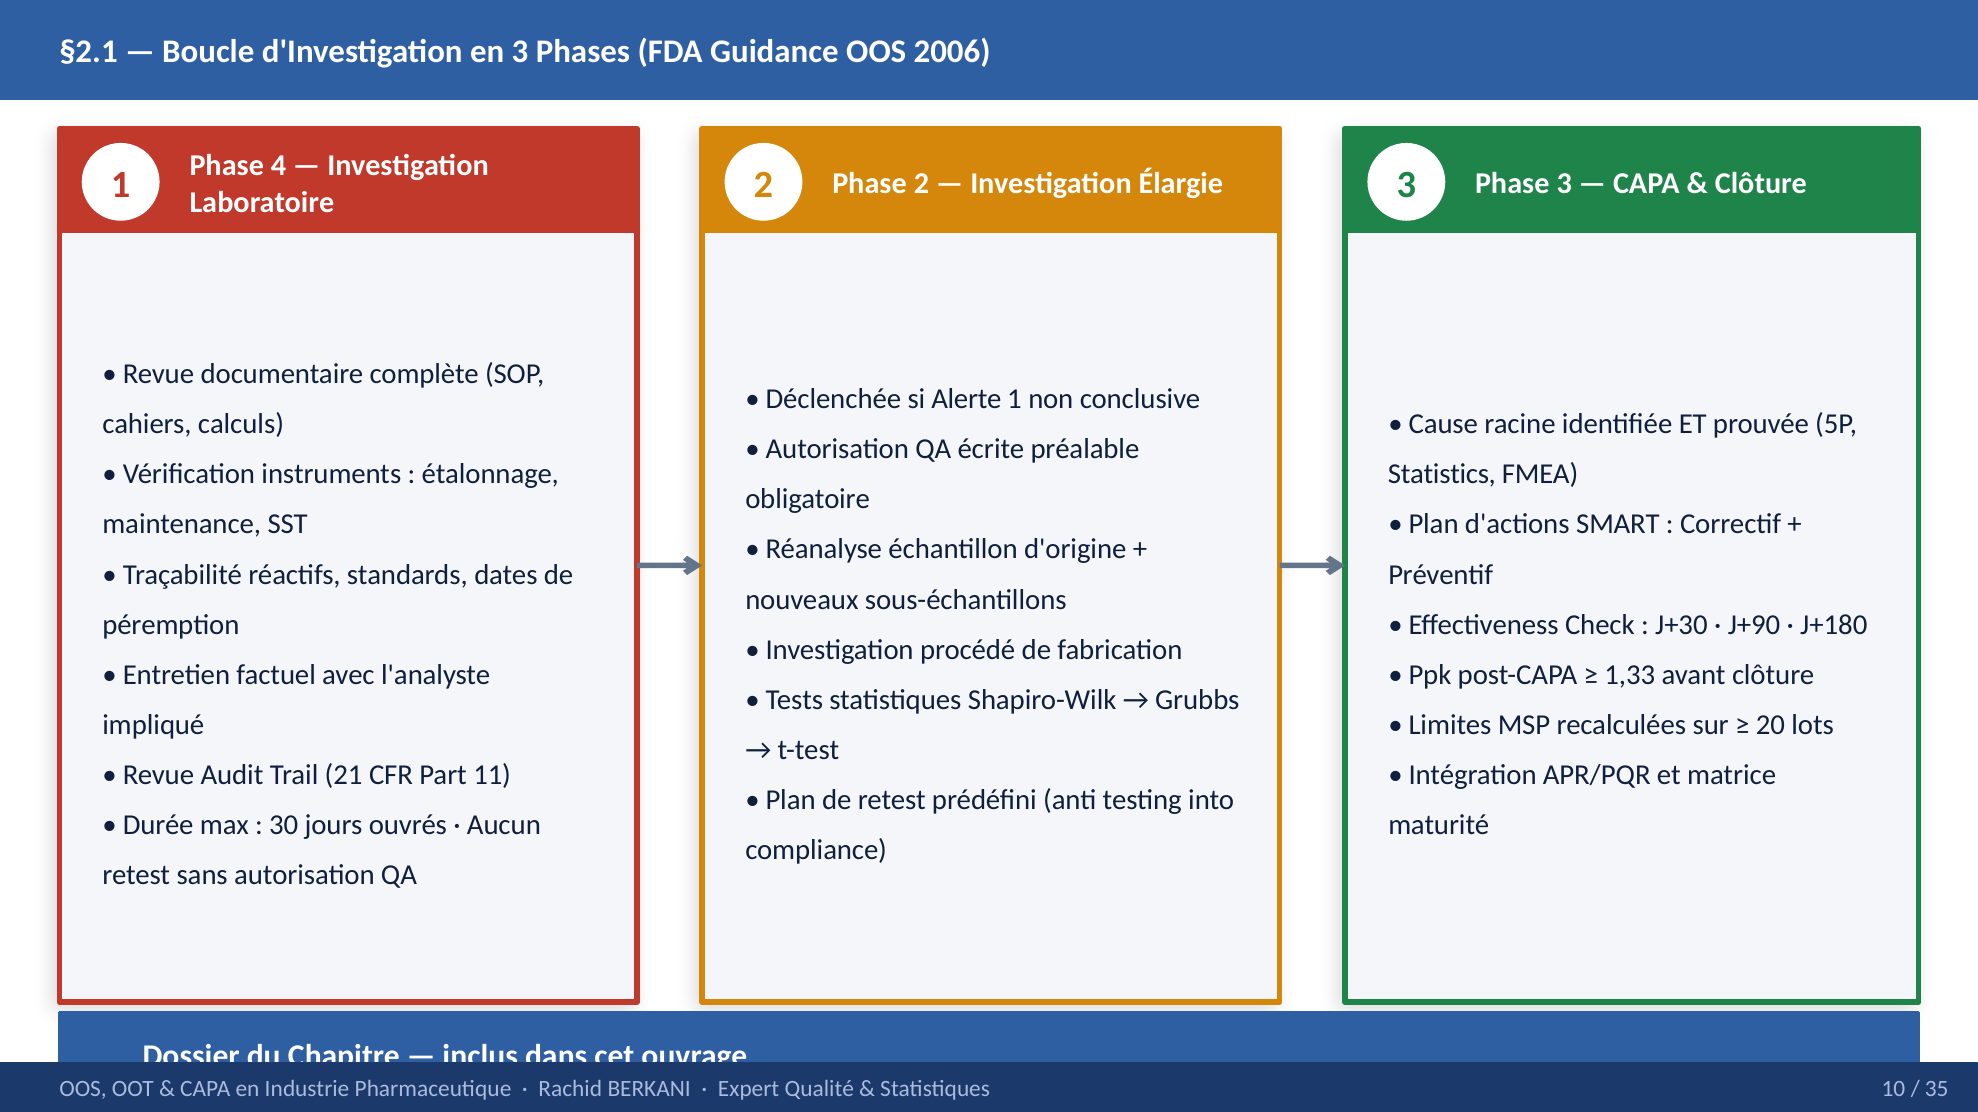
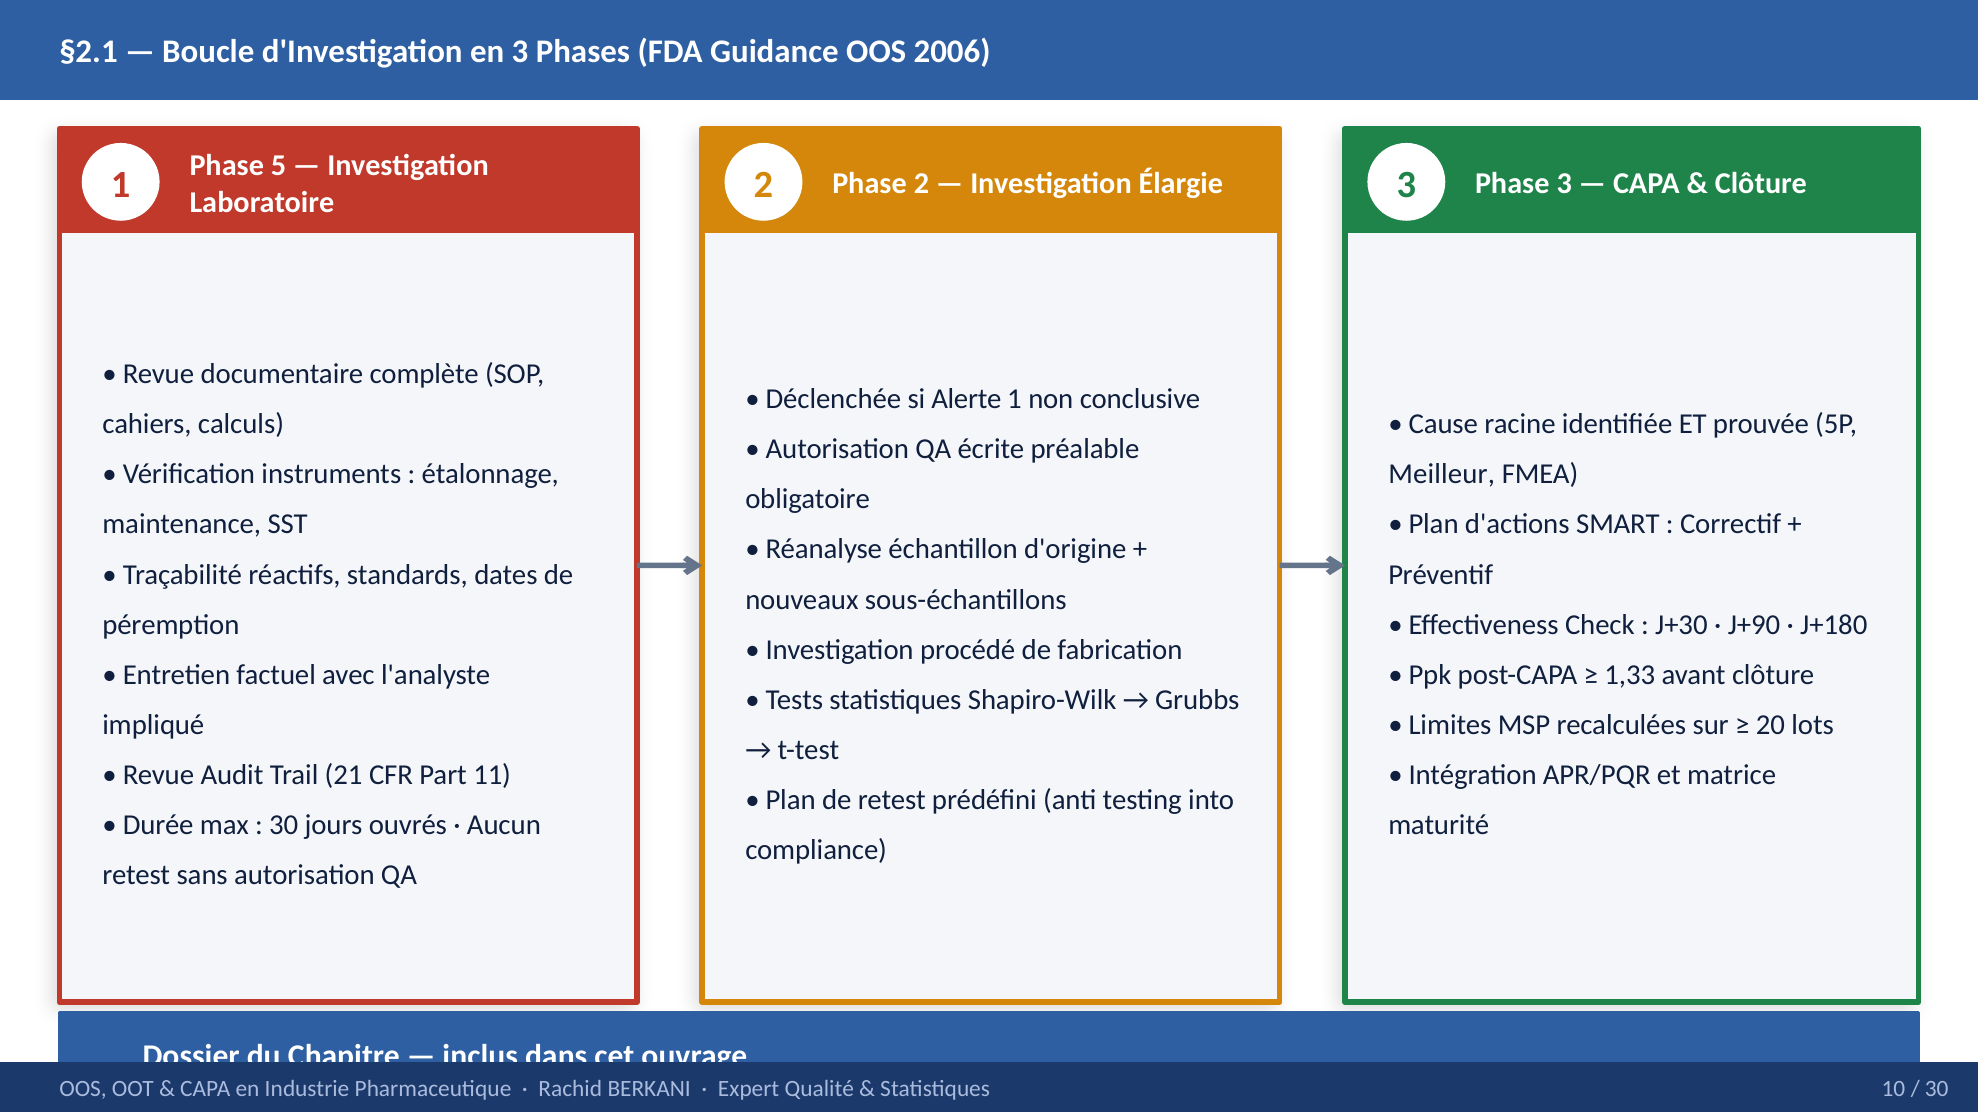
4: 4 -> 5 (279, 166)
Statistics: Statistics -> Meilleur (1442, 475)
35: 35 -> 30 (1937, 1090)
